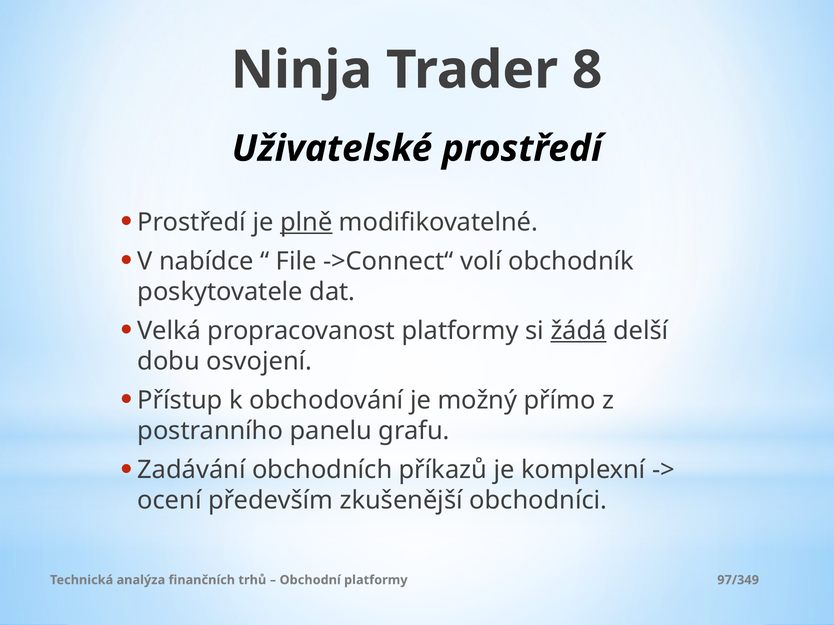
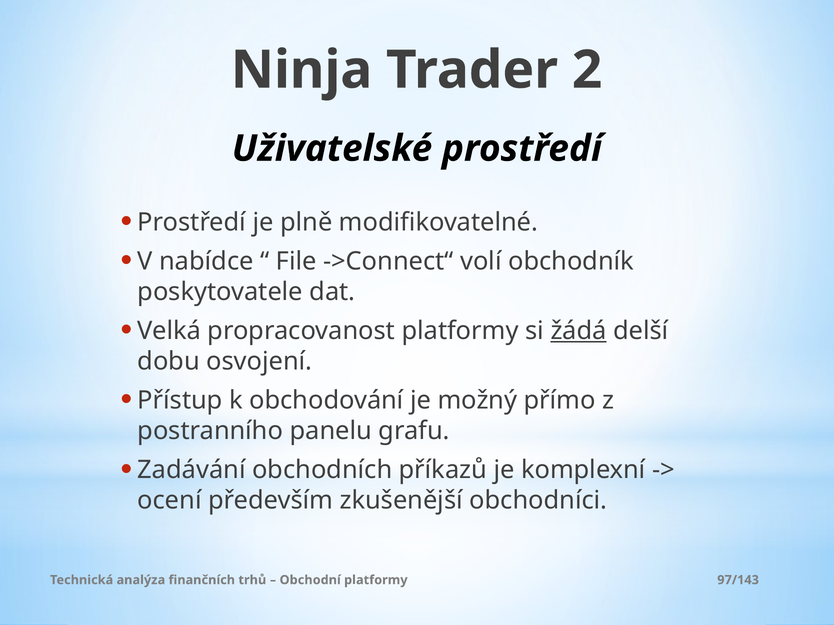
8: 8 -> 2 (587, 70)
plně underline: present -> none (306, 222)
97/349: 97/349 -> 97/143 (738, 580)
